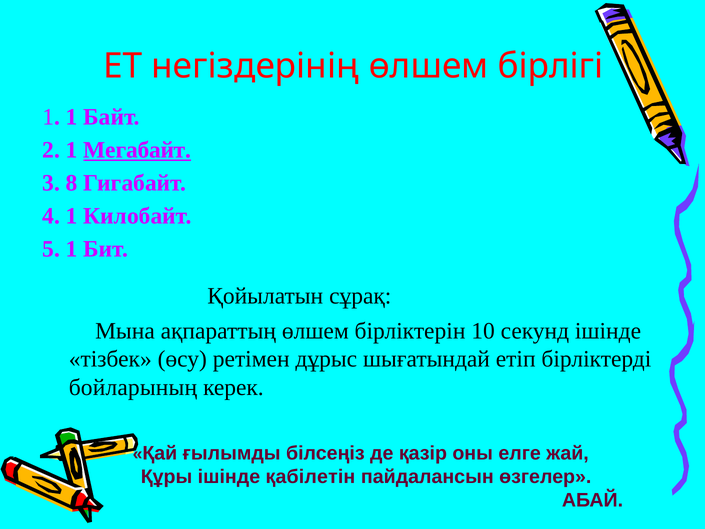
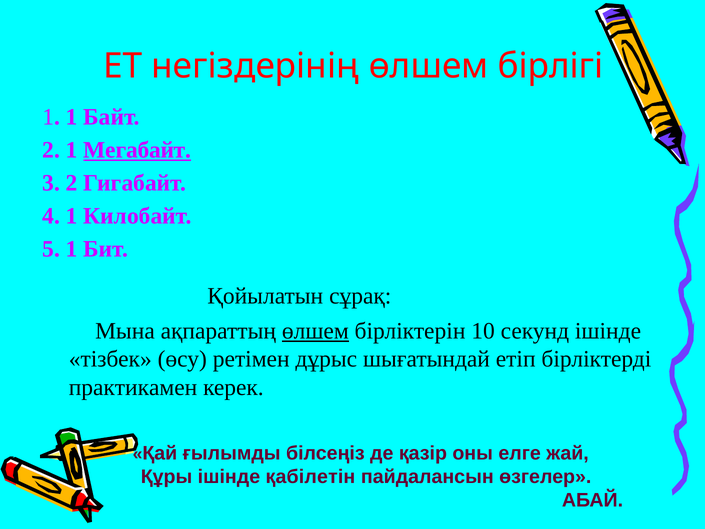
3 8: 8 -> 2 (72, 183)
өлшем underline: none -> present (315, 331)
бойларының: бойларының -> практикамен (133, 387)
